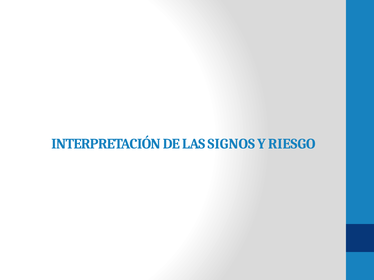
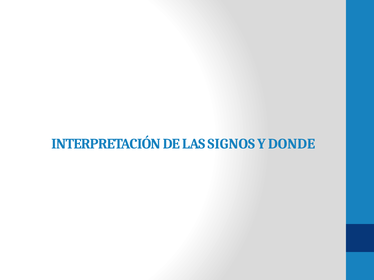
RIESGO: RIESGO -> DONDE (292, 144)
